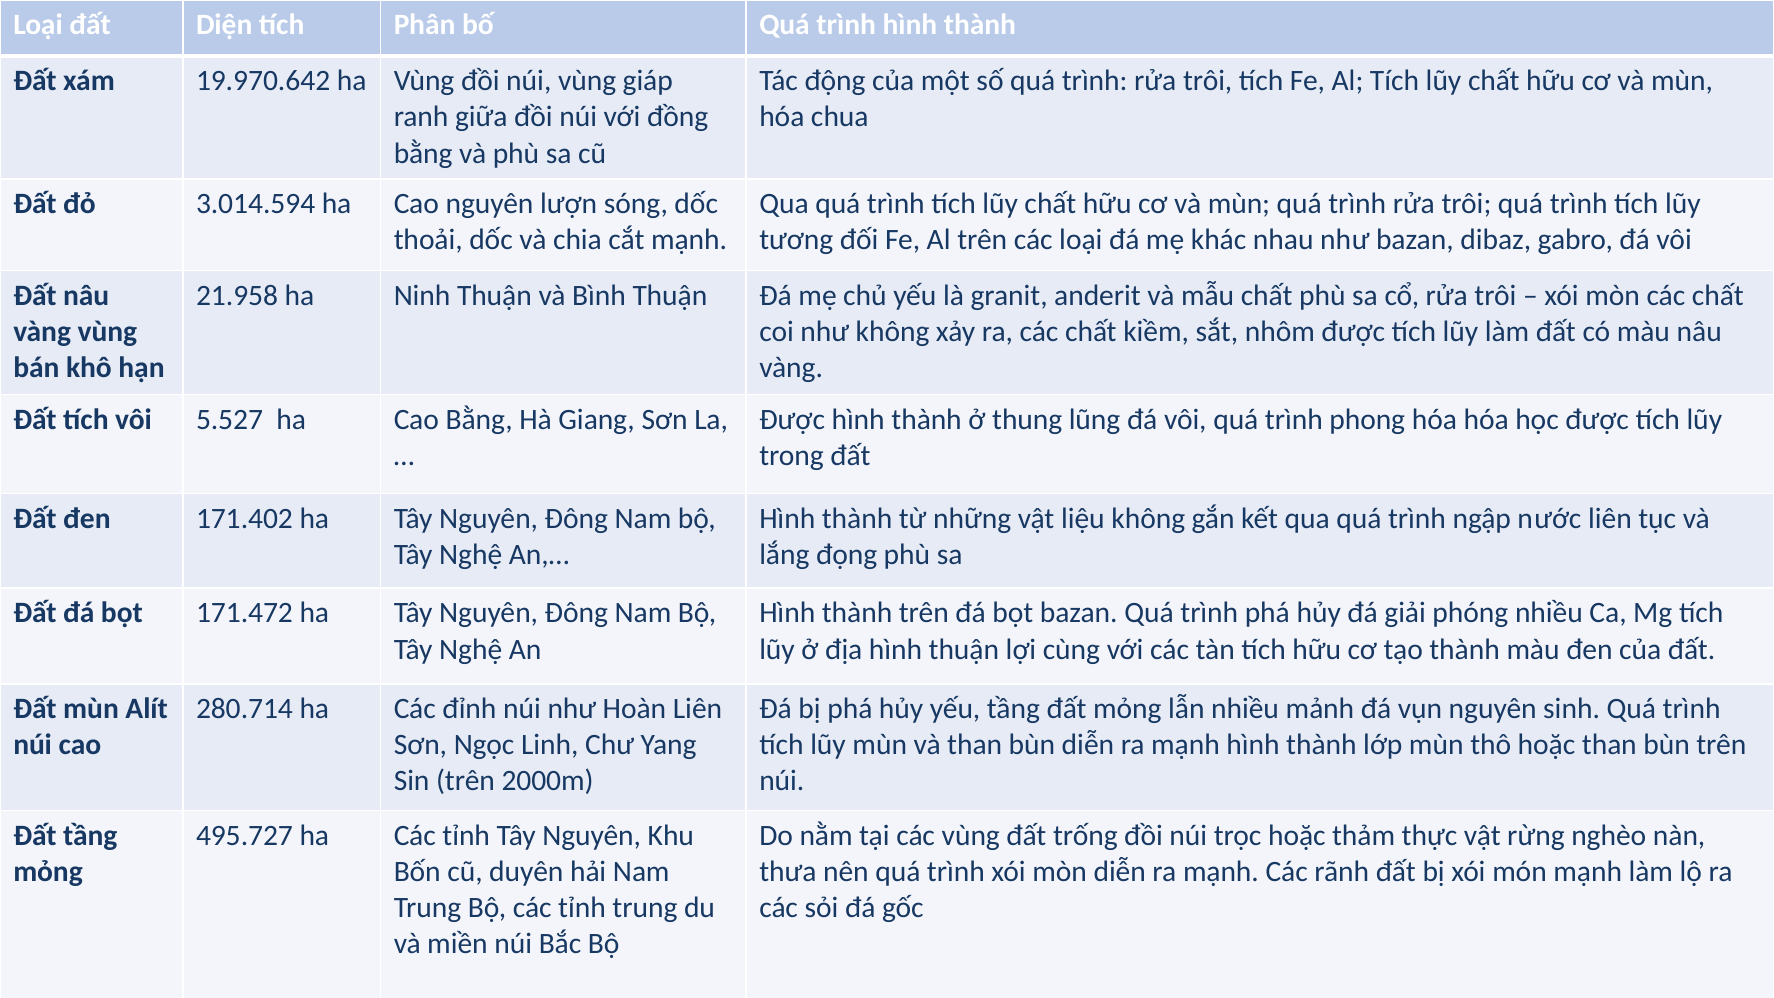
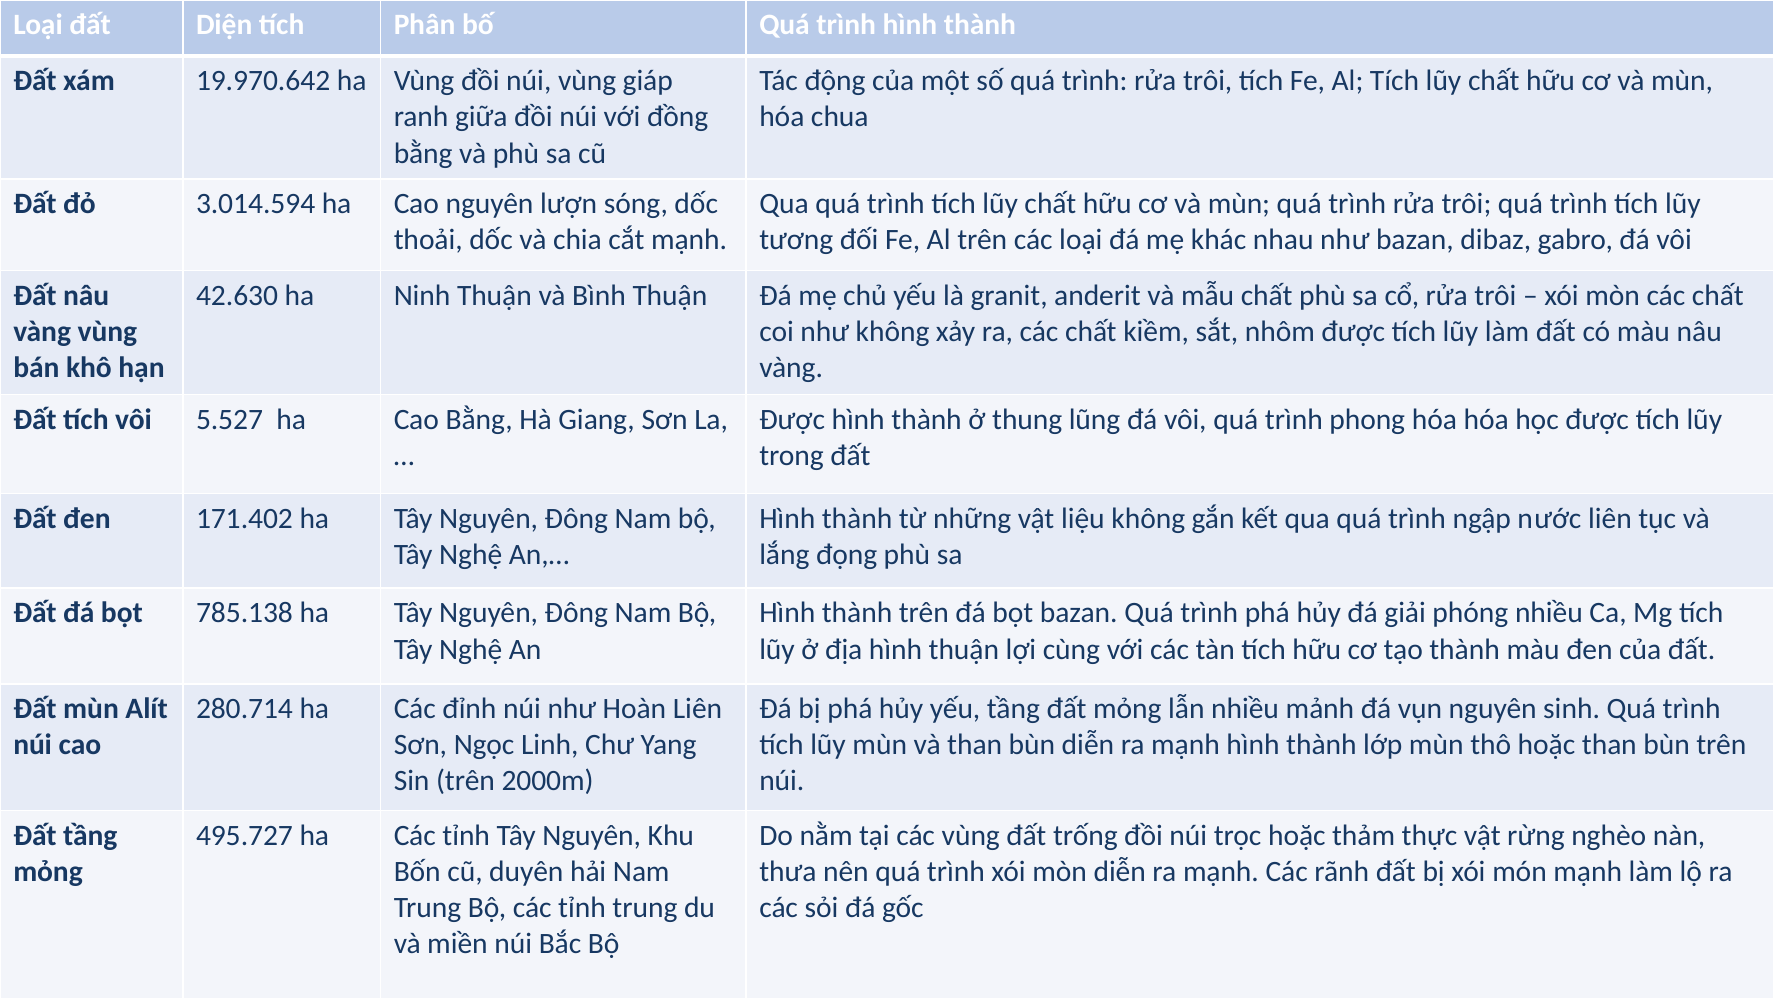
21.958: 21.958 -> 42.630 (237, 296)
171.472: 171.472 -> 785.138 (244, 613)
